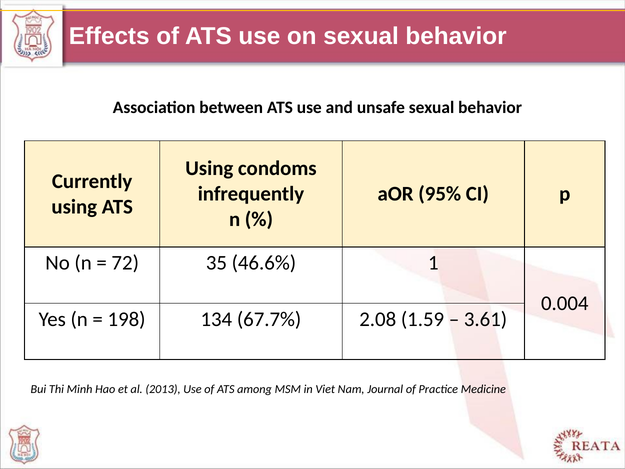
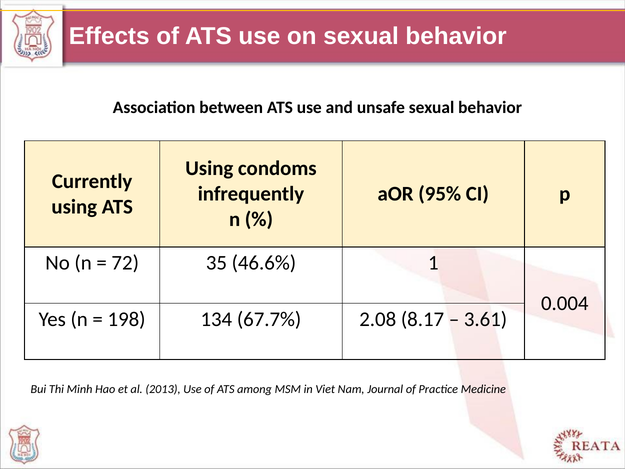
1.59: 1.59 -> 8.17 (422, 319)
